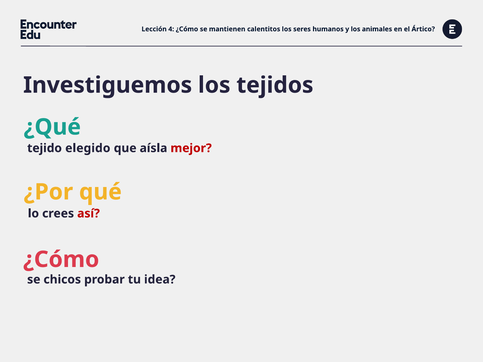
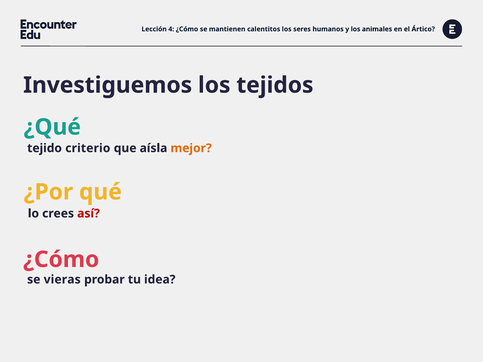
elegido: elegido -> criterio (88, 148)
mejor colour: red -> orange (191, 148)
chicos: chicos -> vieras (62, 280)
